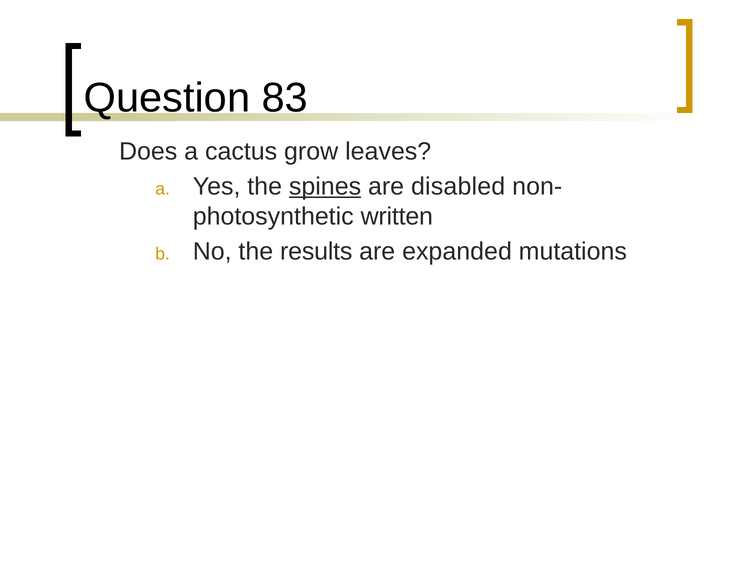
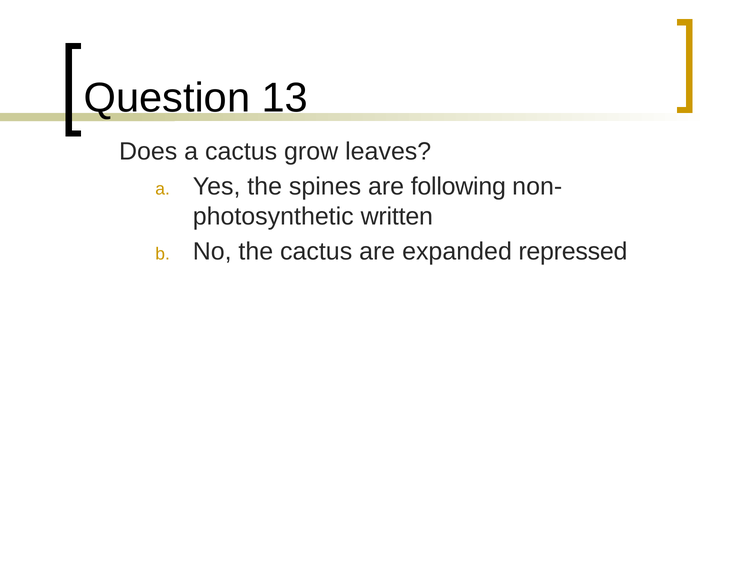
83: 83 -> 13 (285, 98)
spines underline: present -> none (325, 186)
disabled: disabled -> following (458, 186)
the results: results -> cactus (316, 251)
mutations: mutations -> repressed (573, 251)
